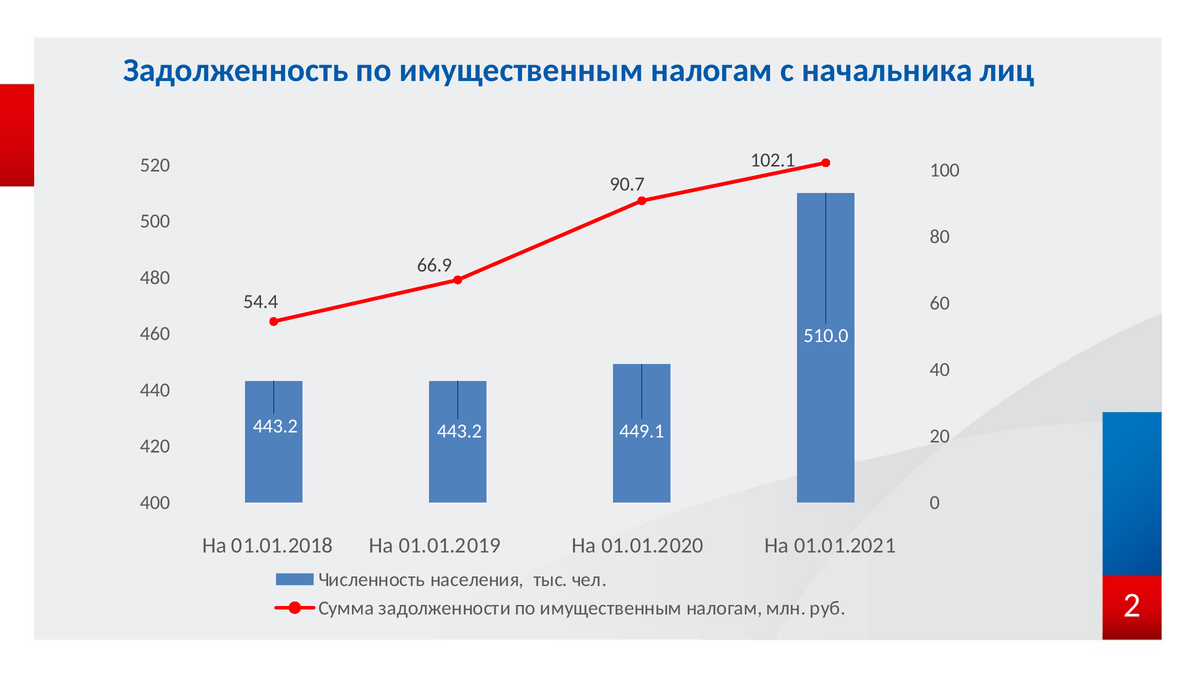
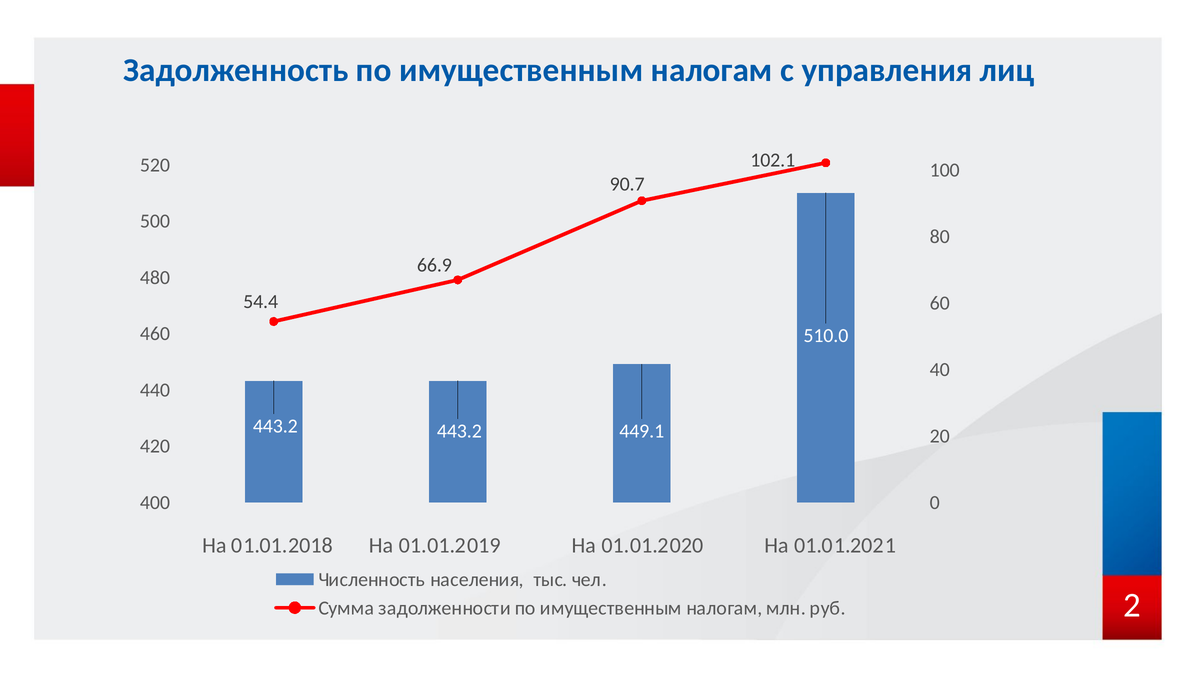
начальника: начальника -> управления (887, 70)
